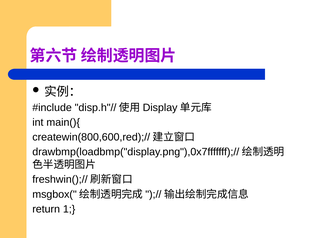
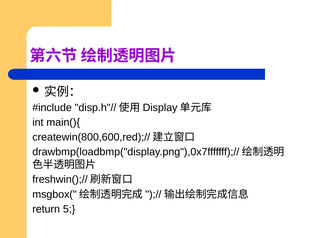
1: 1 -> 5 (69, 210)
